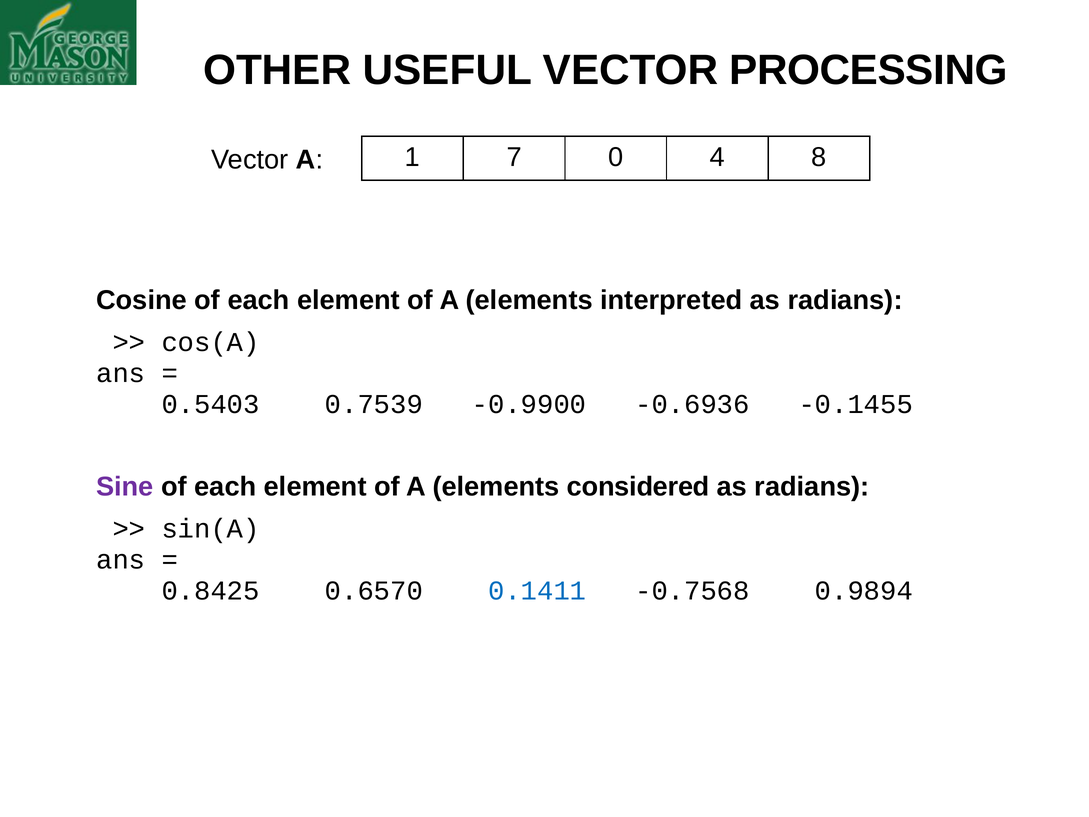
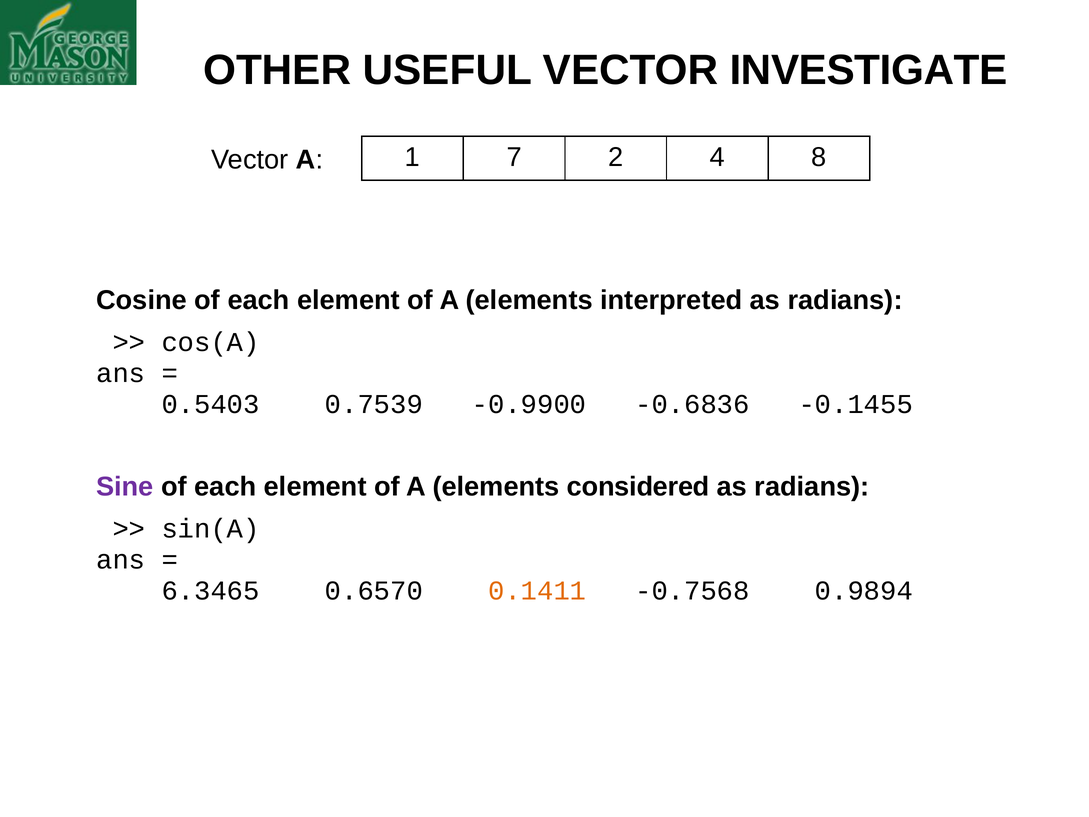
PROCESSING: PROCESSING -> INVESTIGATE (868, 70)
0: 0 -> 2 (616, 157)
-0.6936: -0.6936 -> -0.6836 (692, 404)
0.8425: 0.8425 -> 6.3465 (211, 590)
0.1411 colour: blue -> orange (537, 590)
